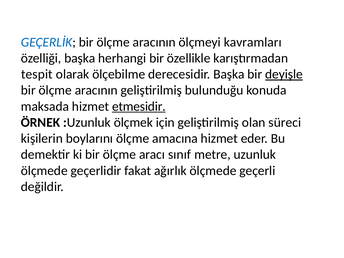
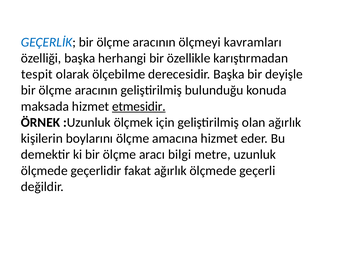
deyişle underline: present -> none (284, 74)
olan süreci: süreci -> ağırlık (285, 122)
sınıf: sınıf -> bilgi (180, 155)
